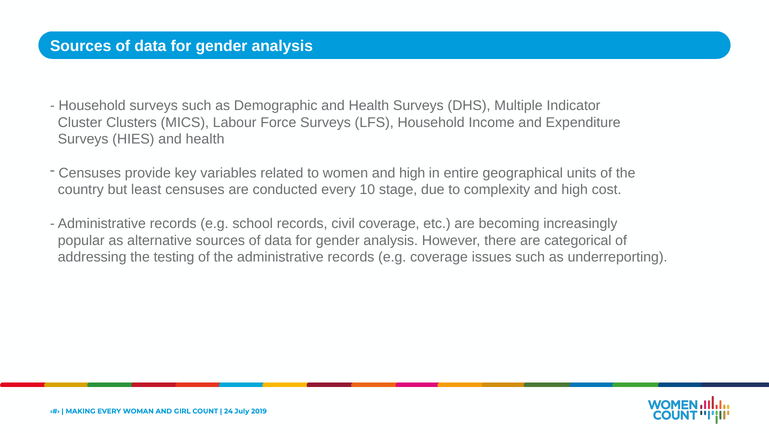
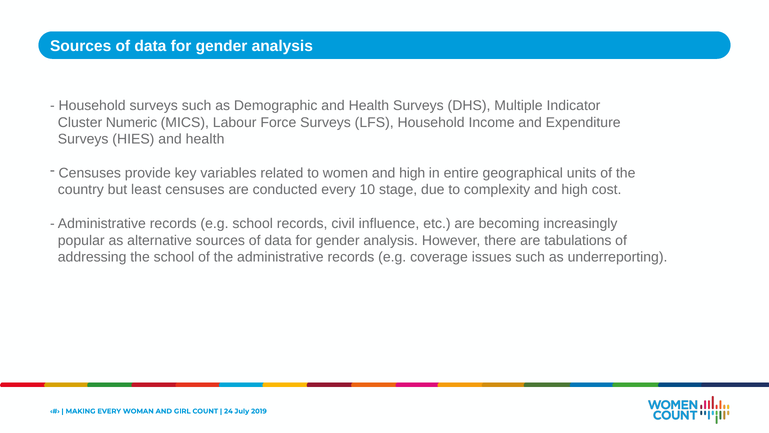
Clusters: Clusters -> Numeric (132, 122)
civil coverage: coverage -> influence (389, 223)
categorical: categorical -> tabulations (578, 240)
the testing: testing -> school (174, 257)
